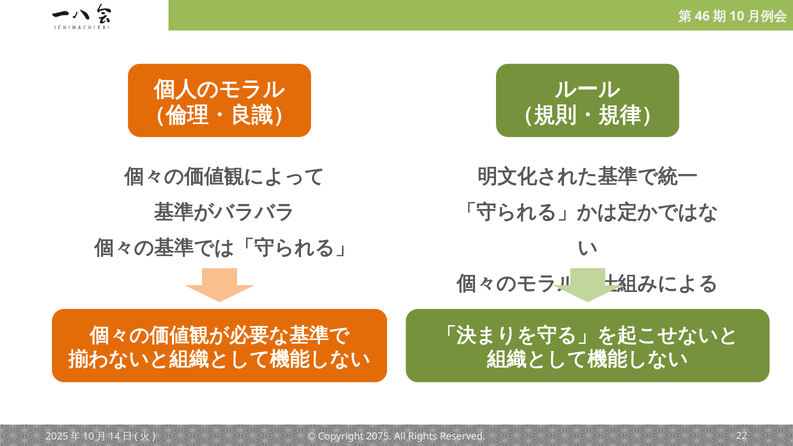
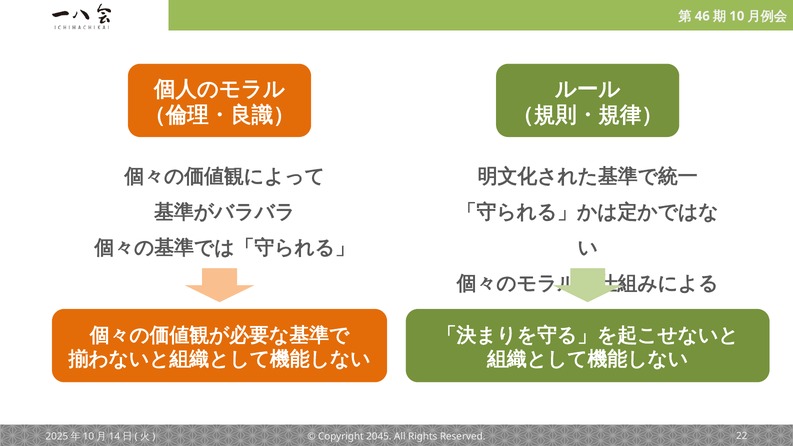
2075: 2075 -> 2045 (379, 437)
